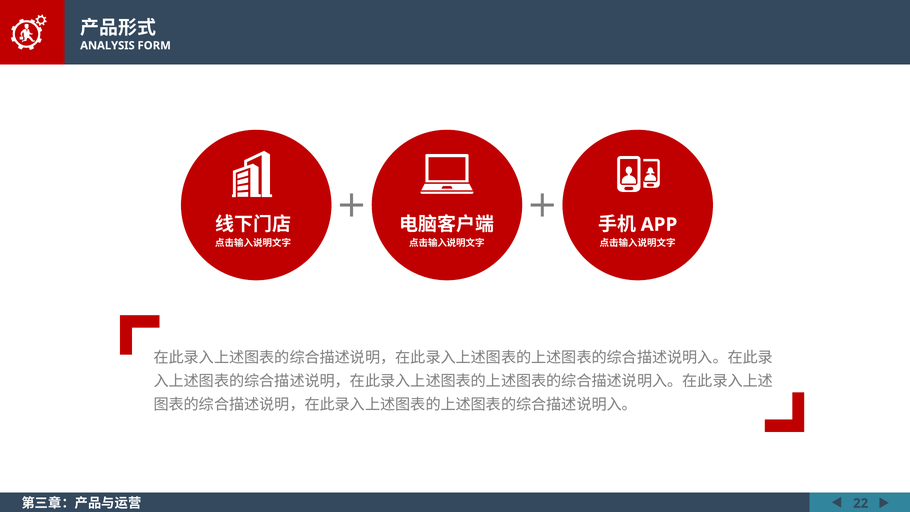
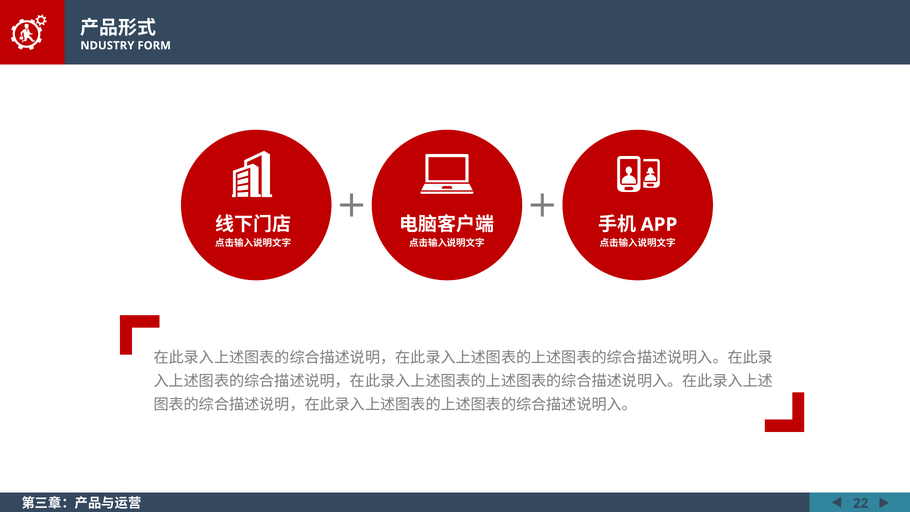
ANALYSIS: ANALYSIS -> NDUSTRY (107, 46)
